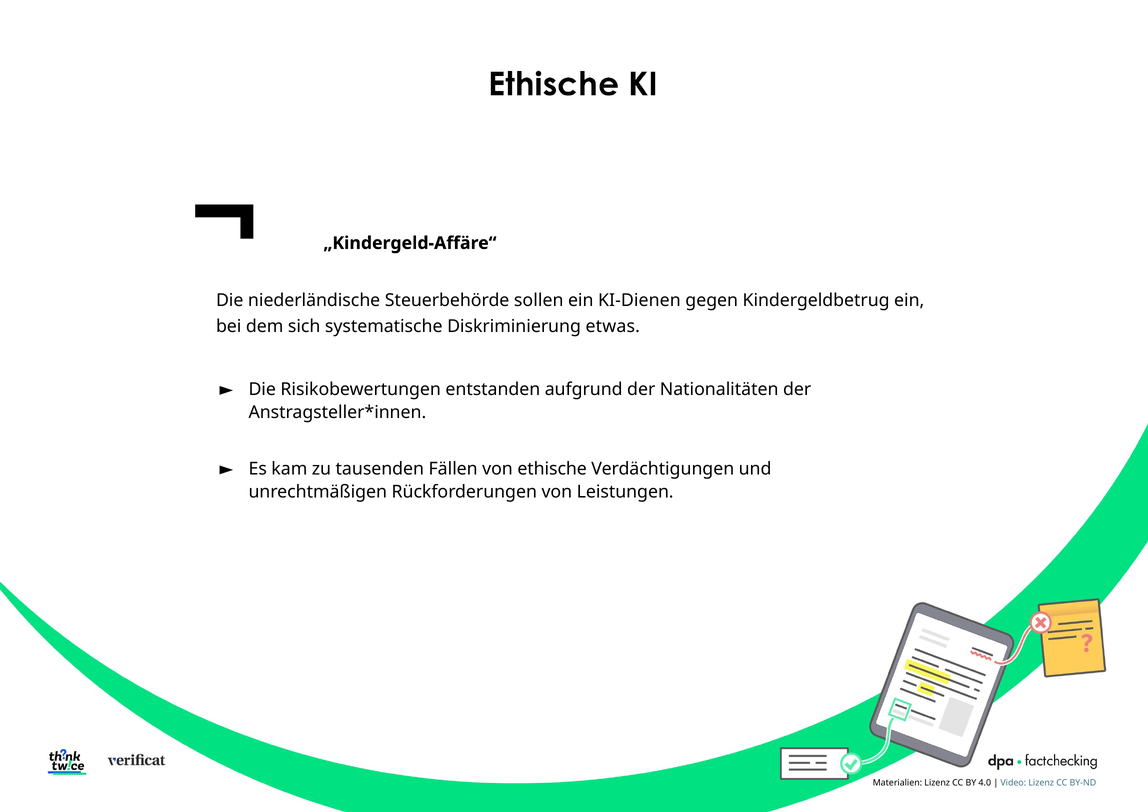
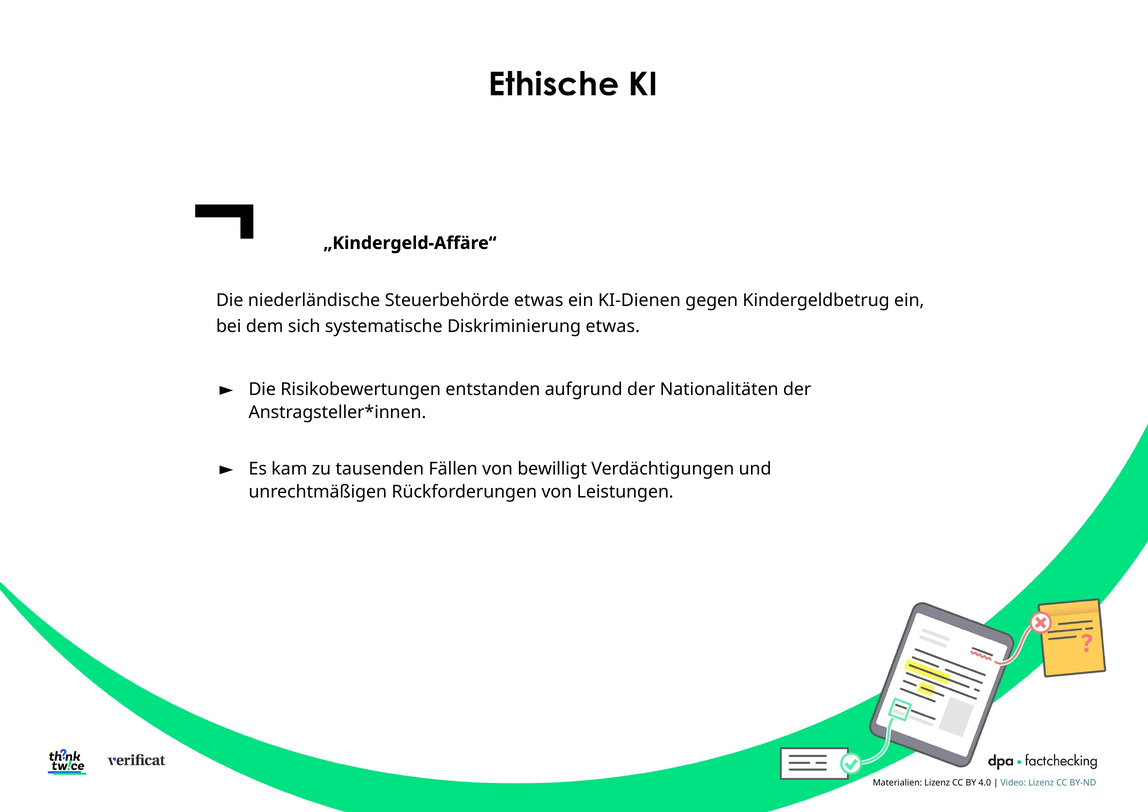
Steuerbehörde sollen: sollen -> etwas (539, 300)
ethische: ethische -> bewilligt (552, 469)
